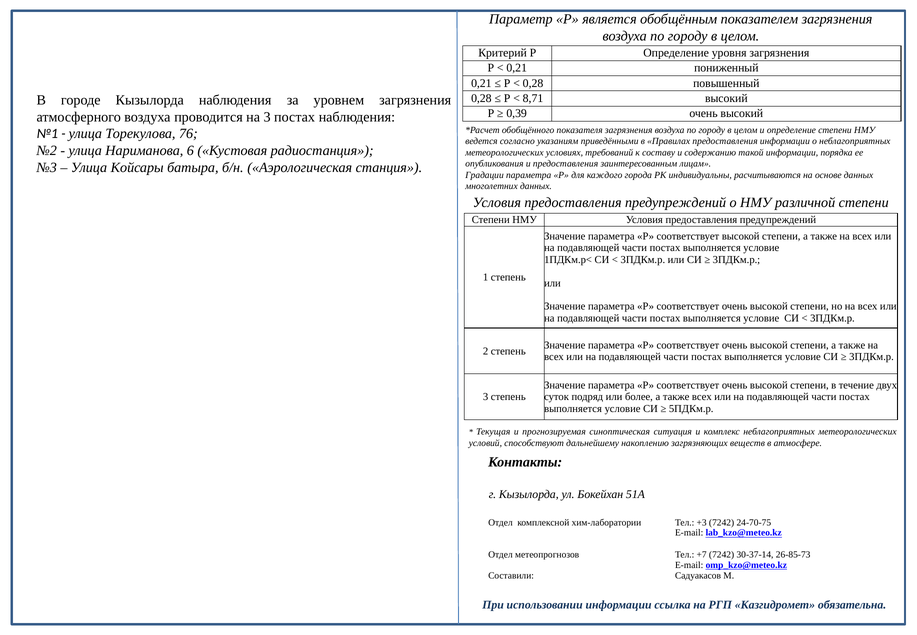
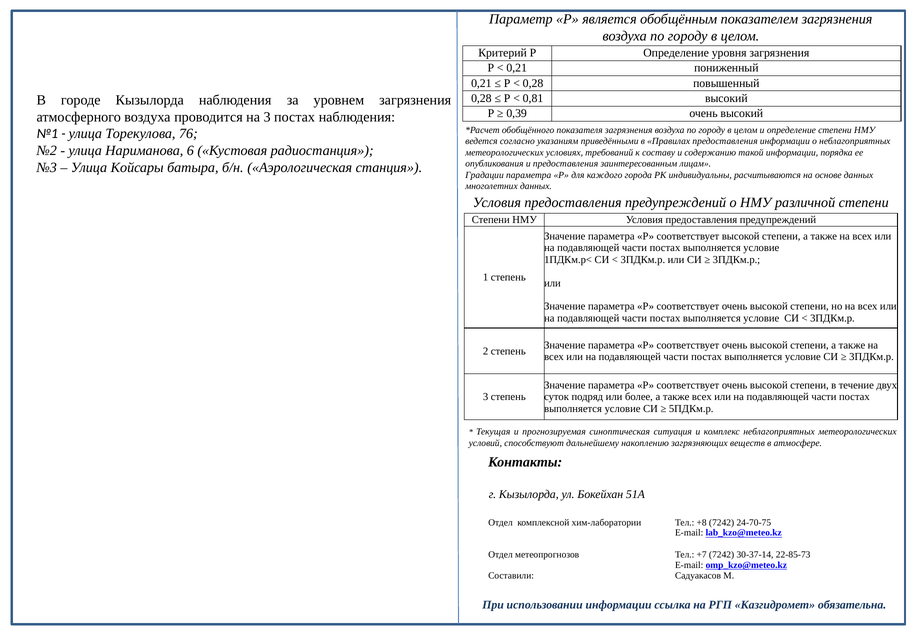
8,71: 8,71 -> 0,81 (533, 98)
+3: +3 -> +8 (702, 522)
26-85-73: 26-85-73 -> 22-85-73 (793, 555)
